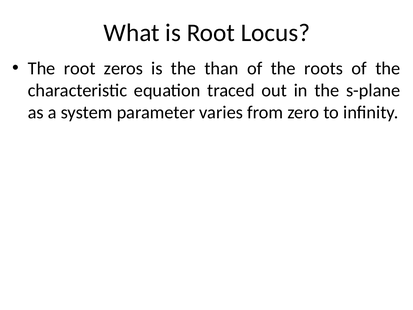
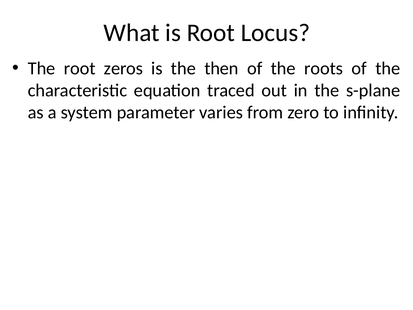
than: than -> then (222, 68)
